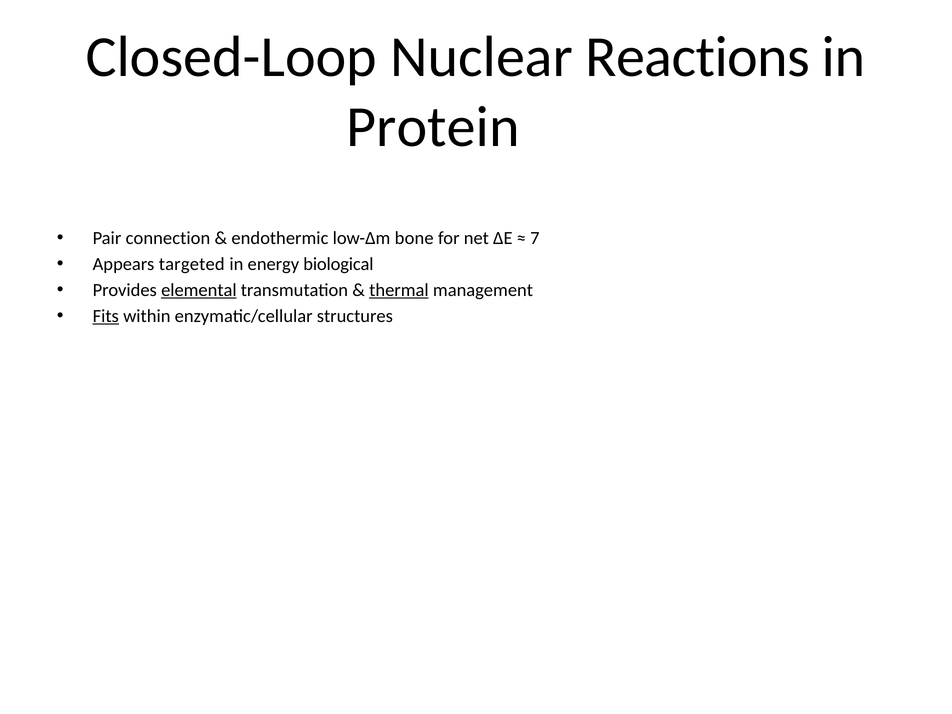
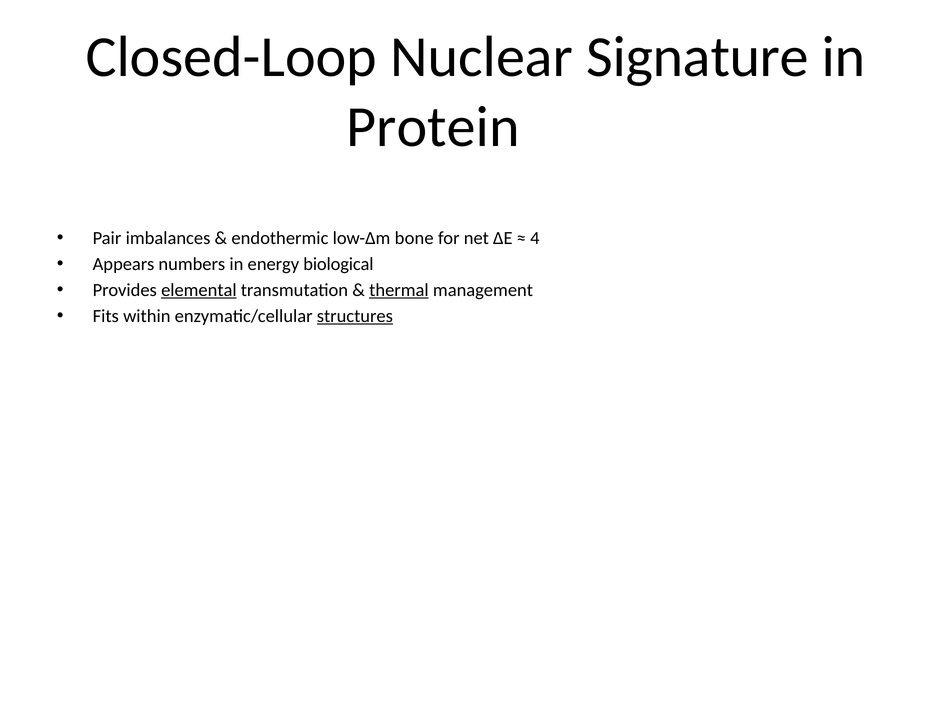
Reactions: Reactions -> Signature (697, 57)
connection: connection -> imbalances (168, 238)
7: 7 -> 4 (535, 238)
targeted: targeted -> numbers (192, 264)
Fits underline: present -> none (106, 316)
structures underline: none -> present (355, 316)
